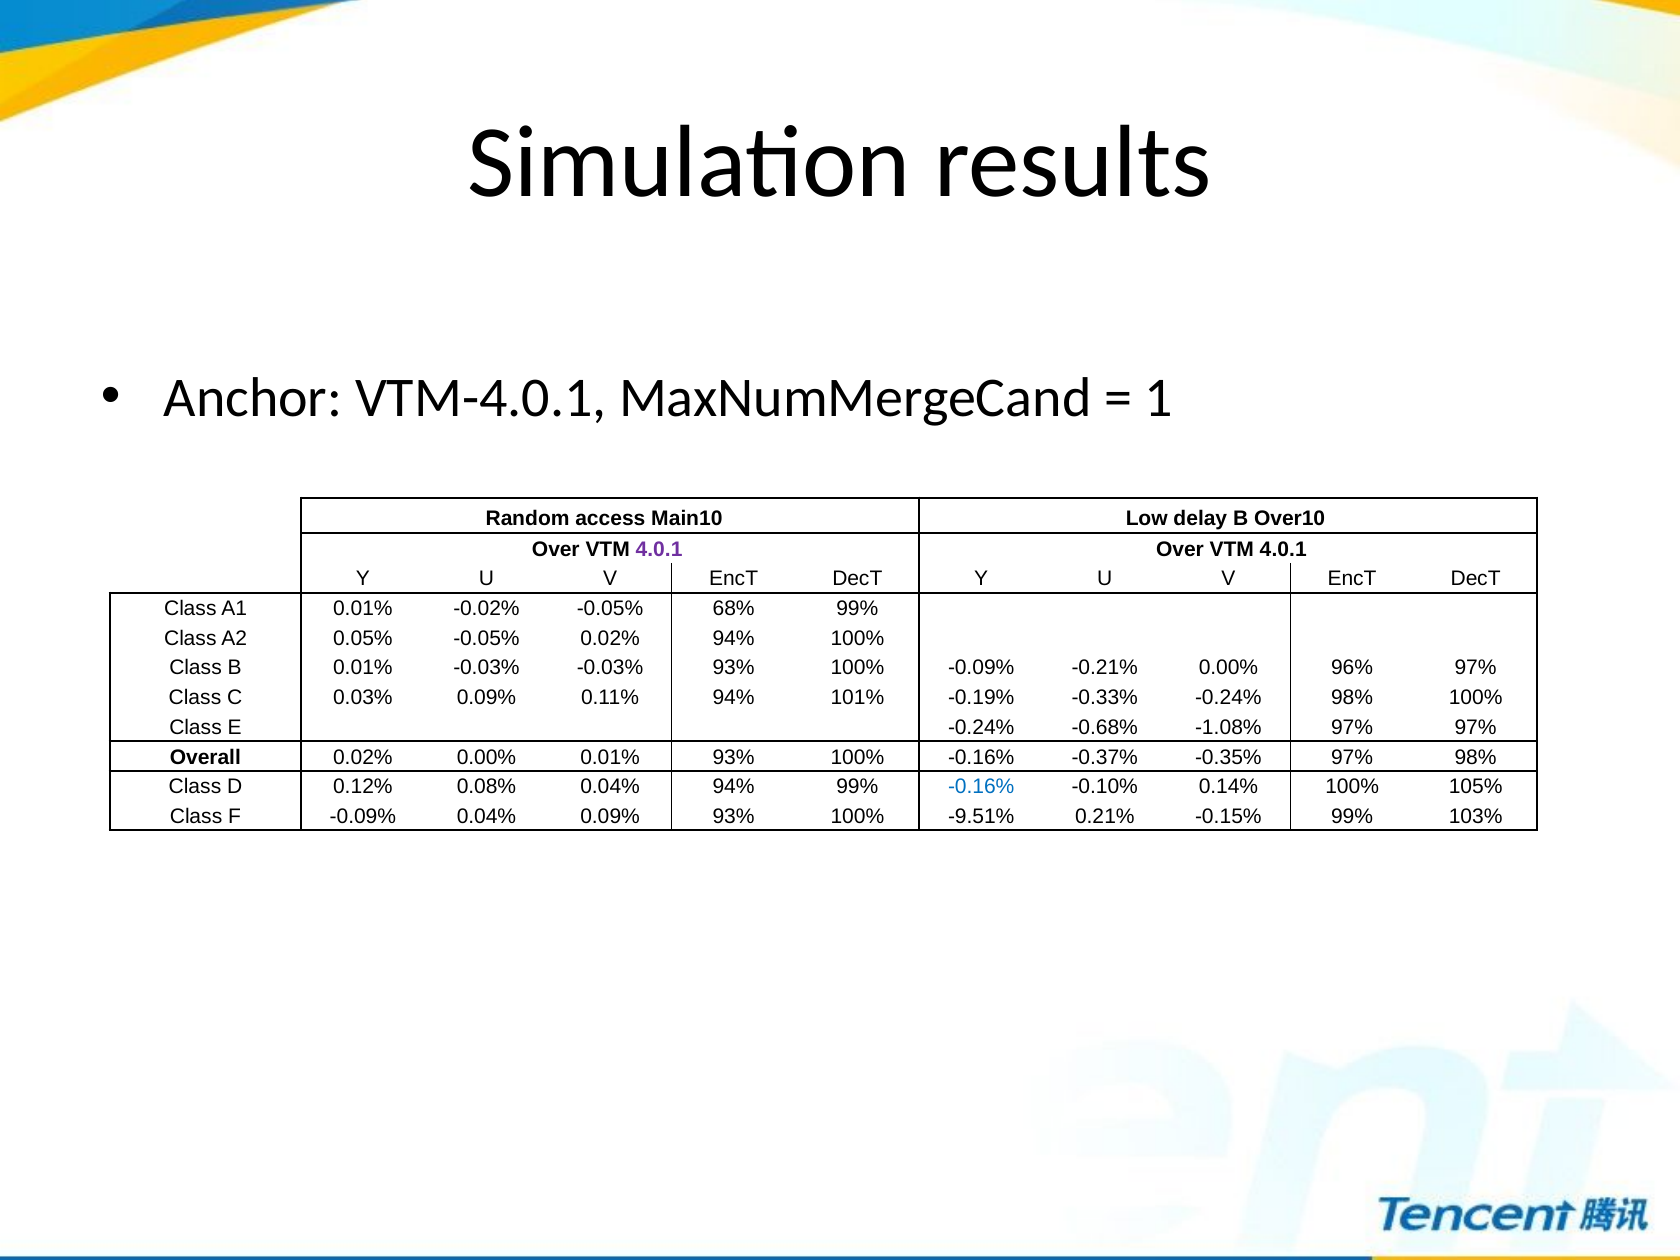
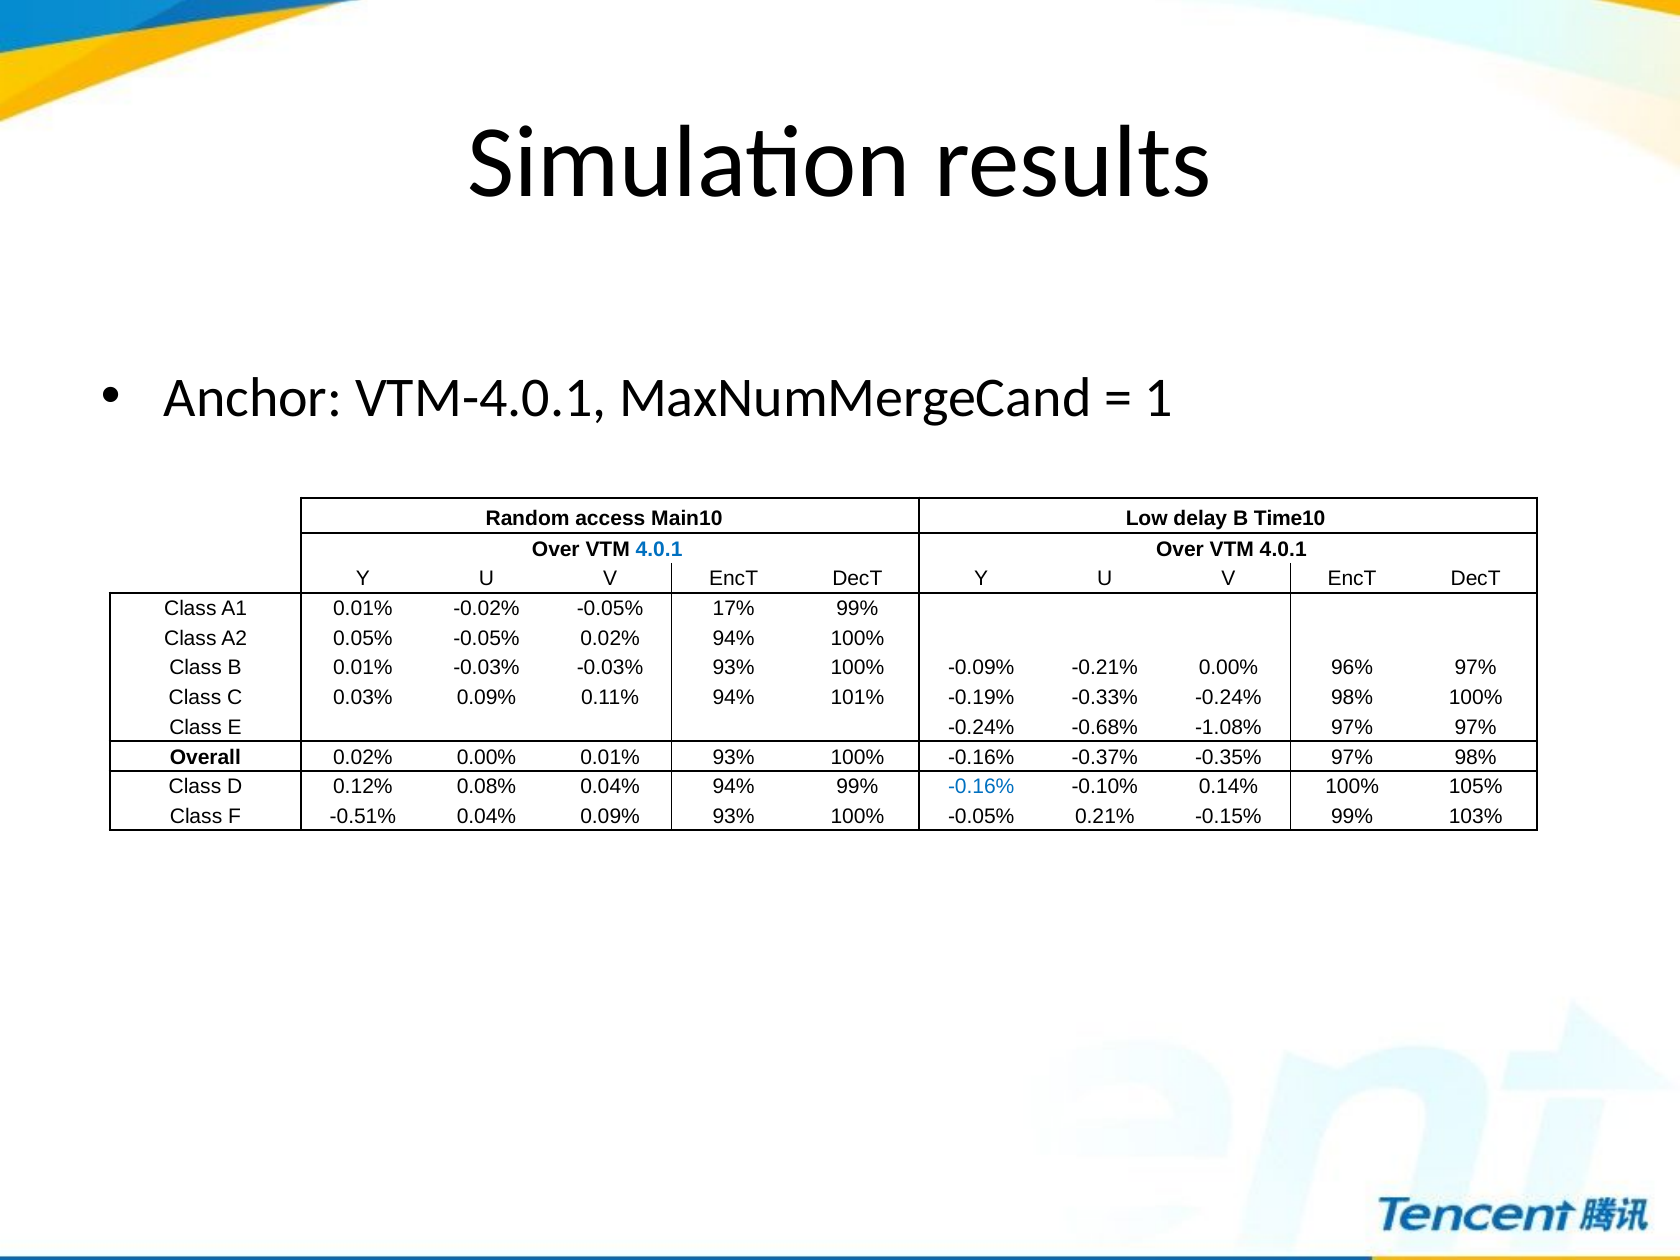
Over10: Over10 -> Time10 (1290, 519)
4.0.1 colour: purple -> blue (659, 549)
68%: 68% -> 17% (734, 609)
F -0.09%: -0.09% -> -0.51% (363, 817)
-9.51%: -9.51% -> -0.05% (981, 817)
